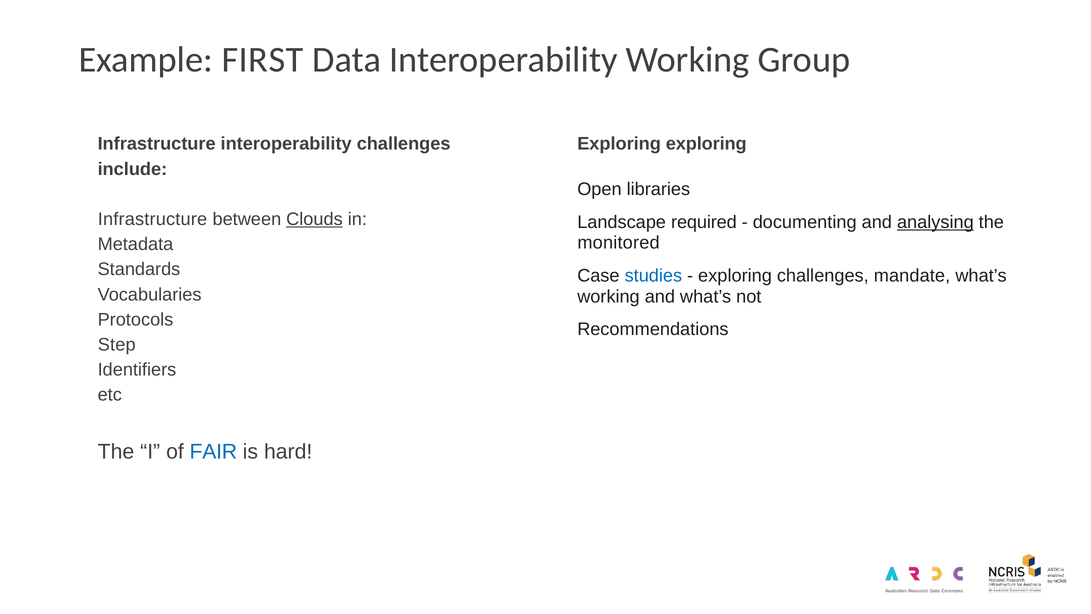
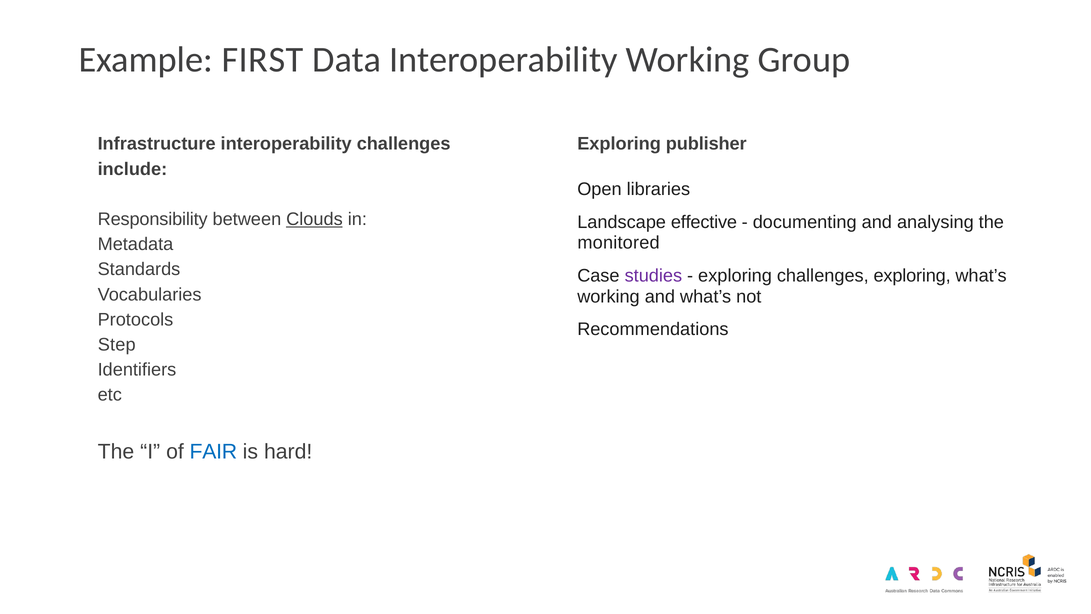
Exploring exploring: exploring -> publisher (706, 144)
Infrastructure: Infrastructure -> Responsibility (153, 219)
required: required -> effective (704, 222)
analysing underline: present -> none (935, 222)
studies colour: blue -> purple (653, 276)
challenges mandate: mandate -> exploring (912, 276)
